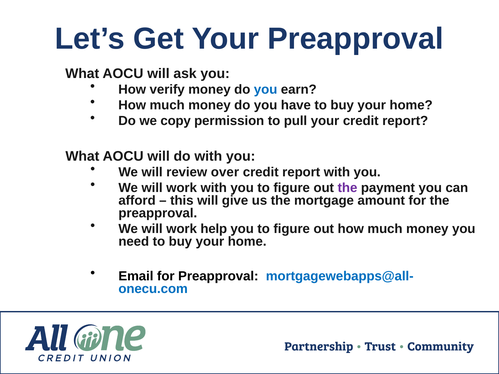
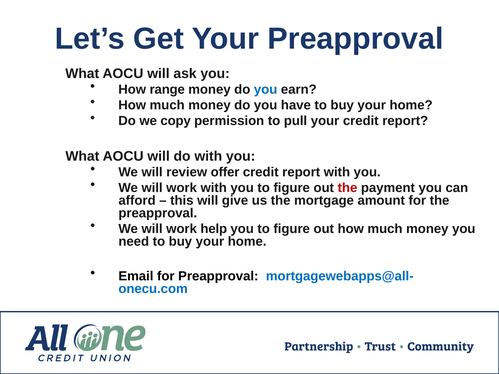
verify: verify -> range (167, 90)
over: over -> offer (225, 172)
the colour: purple -> red (347, 188)
